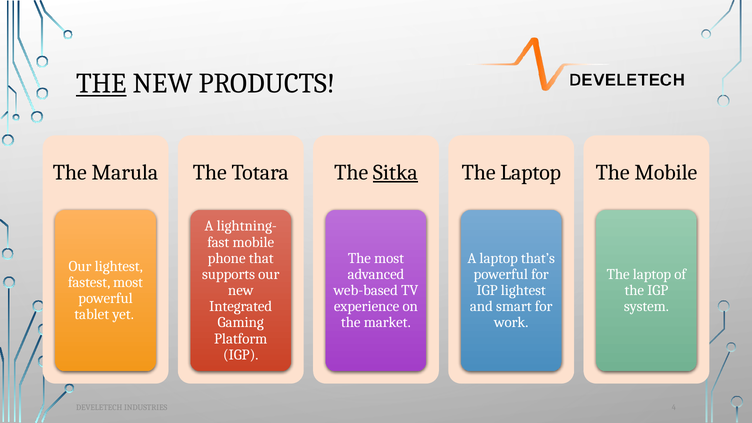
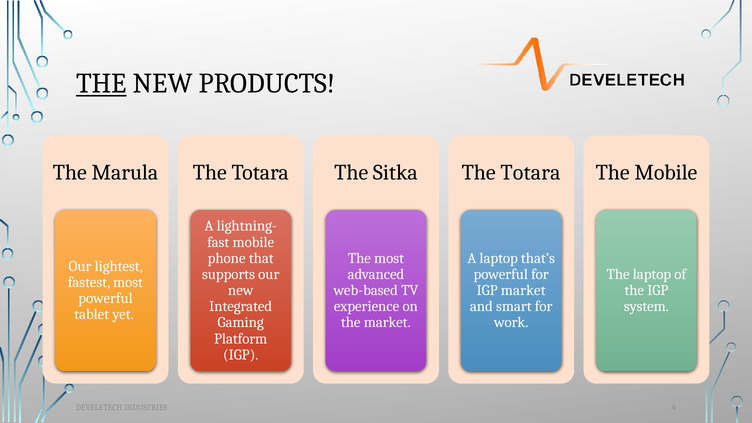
Sitka underline: present -> none (395, 172)
Laptop: Laptop -> Totara (530, 172)
IGP lightest: lightest -> market (523, 290)
